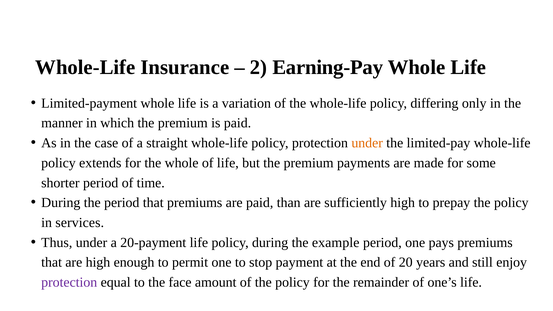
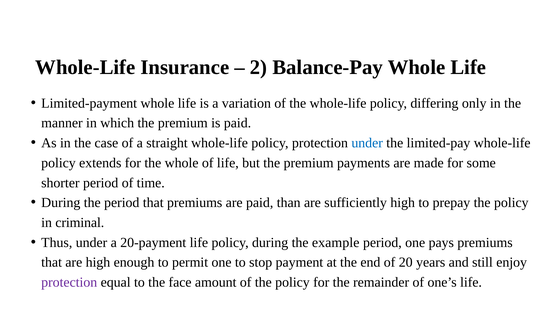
Earning-Pay: Earning-Pay -> Balance-Pay (328, 67)
under colour: orange -> blue (367, 143)
services: services -> criminal (80, 223)
